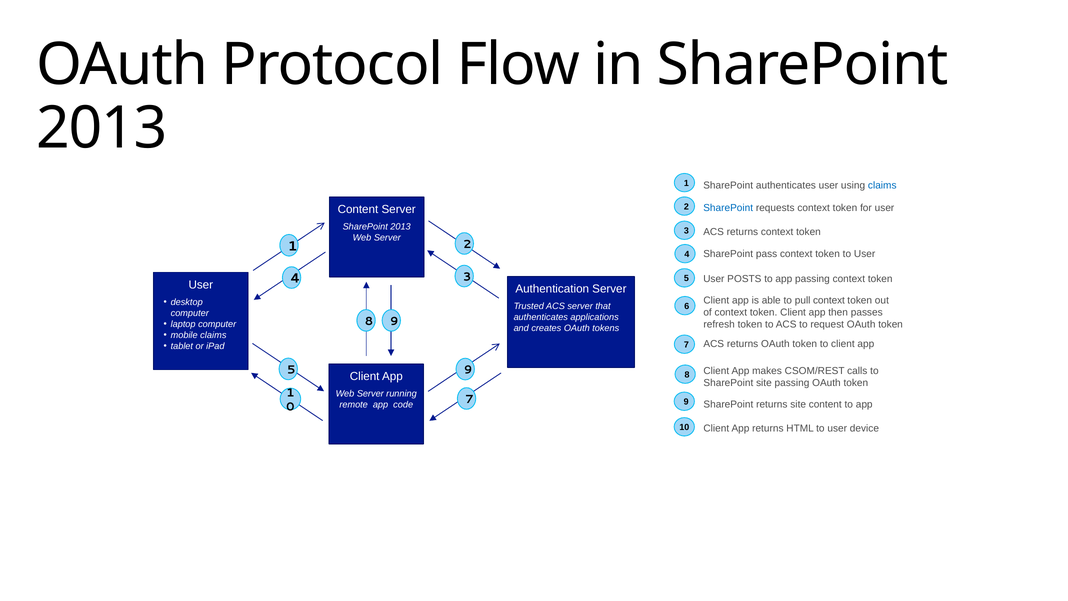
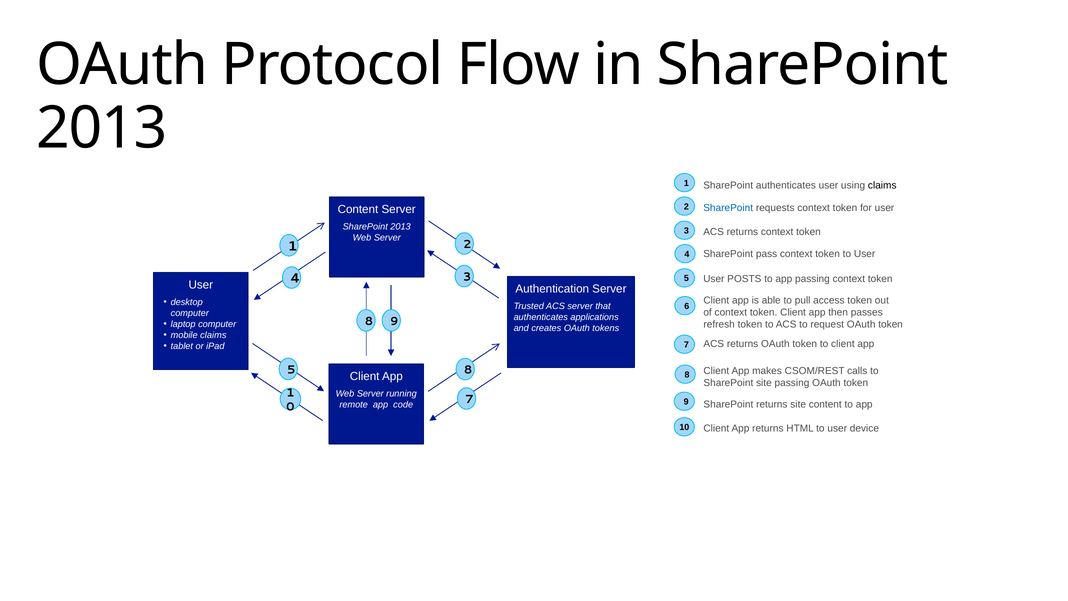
claims colour: blue -> black (882, 185)
pull context: context -> access (829, 300)
5 9: 9 -> 8 (468, 370)
